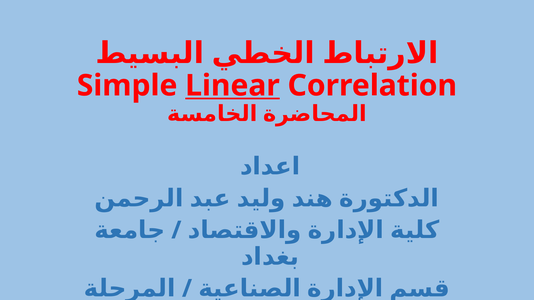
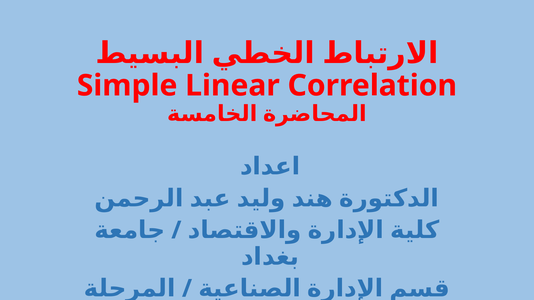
Linear underline: present -> none (232, 86)
